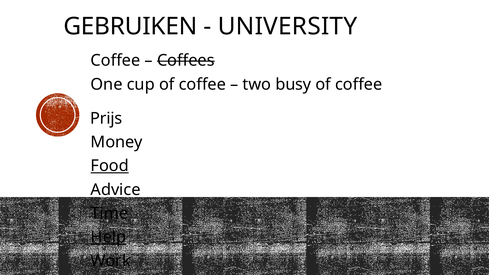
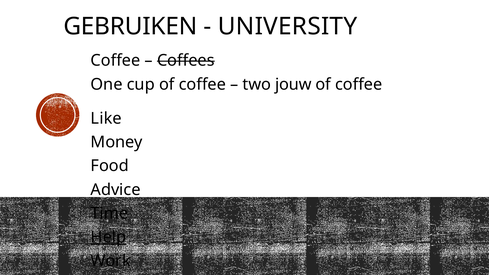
busy: busy -> jouw (293, 84)
Prijs: Prijs -> Like (106, 119)
Food underline: present -> none (110, 166)
